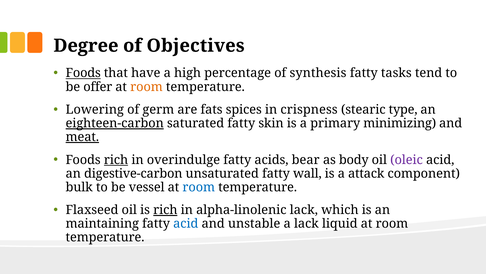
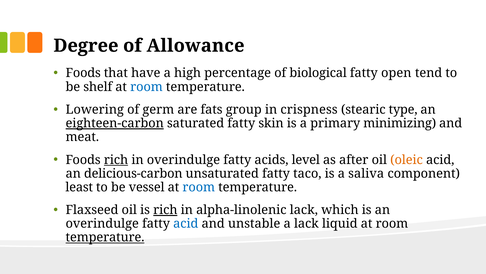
Objectives: Objectives -> Allowance (196, 46)
Foods underline: present -> none (83, 73)
synthesis: synthesis -> biological (318, 73)
tasks: tasks -> open (396, 73)
offer: offer -> shelf (98, 87)
room colour: orange -> blue (147, 87)
spices: spices -> group (244, 109)
meat underline: present -> none (82, 137)
bear: bear -> level (306, 160)
body: body -> after (354, 160)
oleic colour: purple -> orange (407, 160)
digestive-carbon: digestive-carbon -> delicious-carbon (133, 173)
wall: wall -> taco (307, 173)
attack: attack -> saliva (366, 173)
bulk: bulk -> least (79, 187)
maintaining: maintaining -> overindulge (102, 223)
temperature underline: none -> present (105, 237)
